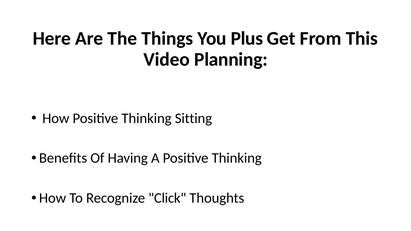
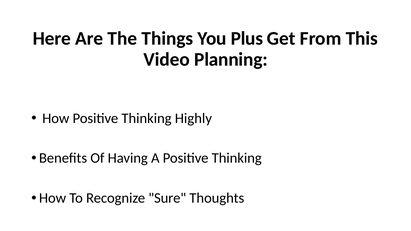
Sitting: Sitting -> Highly (193, 118)
Click: Click -> Sure (167, 198)
